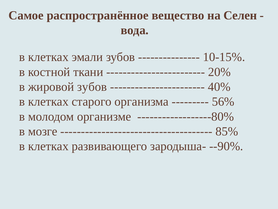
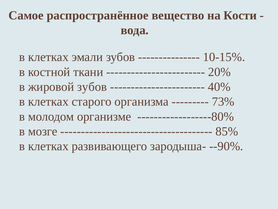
Селен: Селен -> Кости (240, 15)
56%: 56% -> 73% (223, 101)
